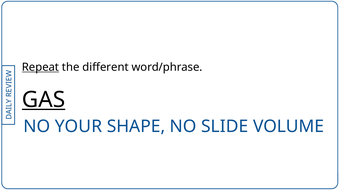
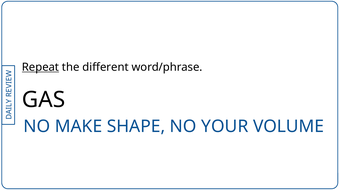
GAS underline: present -> none (44, 100)
YOUR: YOUR -> MAKE (78, 127)
SLIDE: SLIDE -> YOUR (225, 127)
